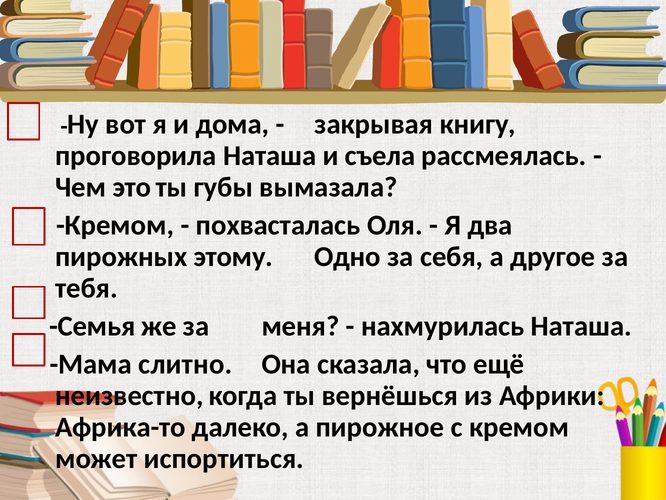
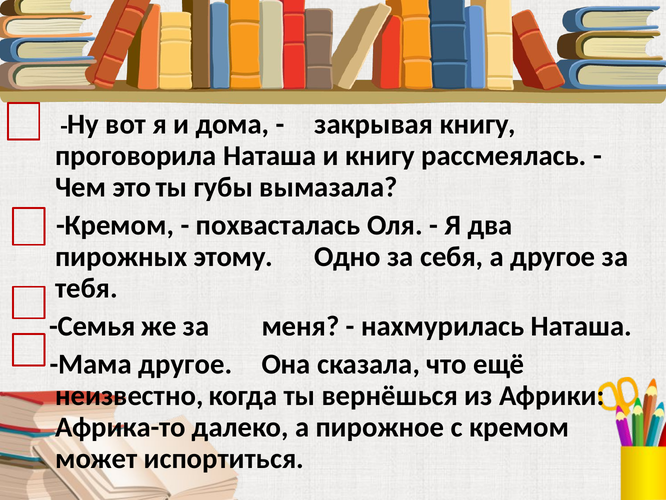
и съела: съела -> книгу (380, 156)
Мама слитно: слитно -> другое (185, 364)
